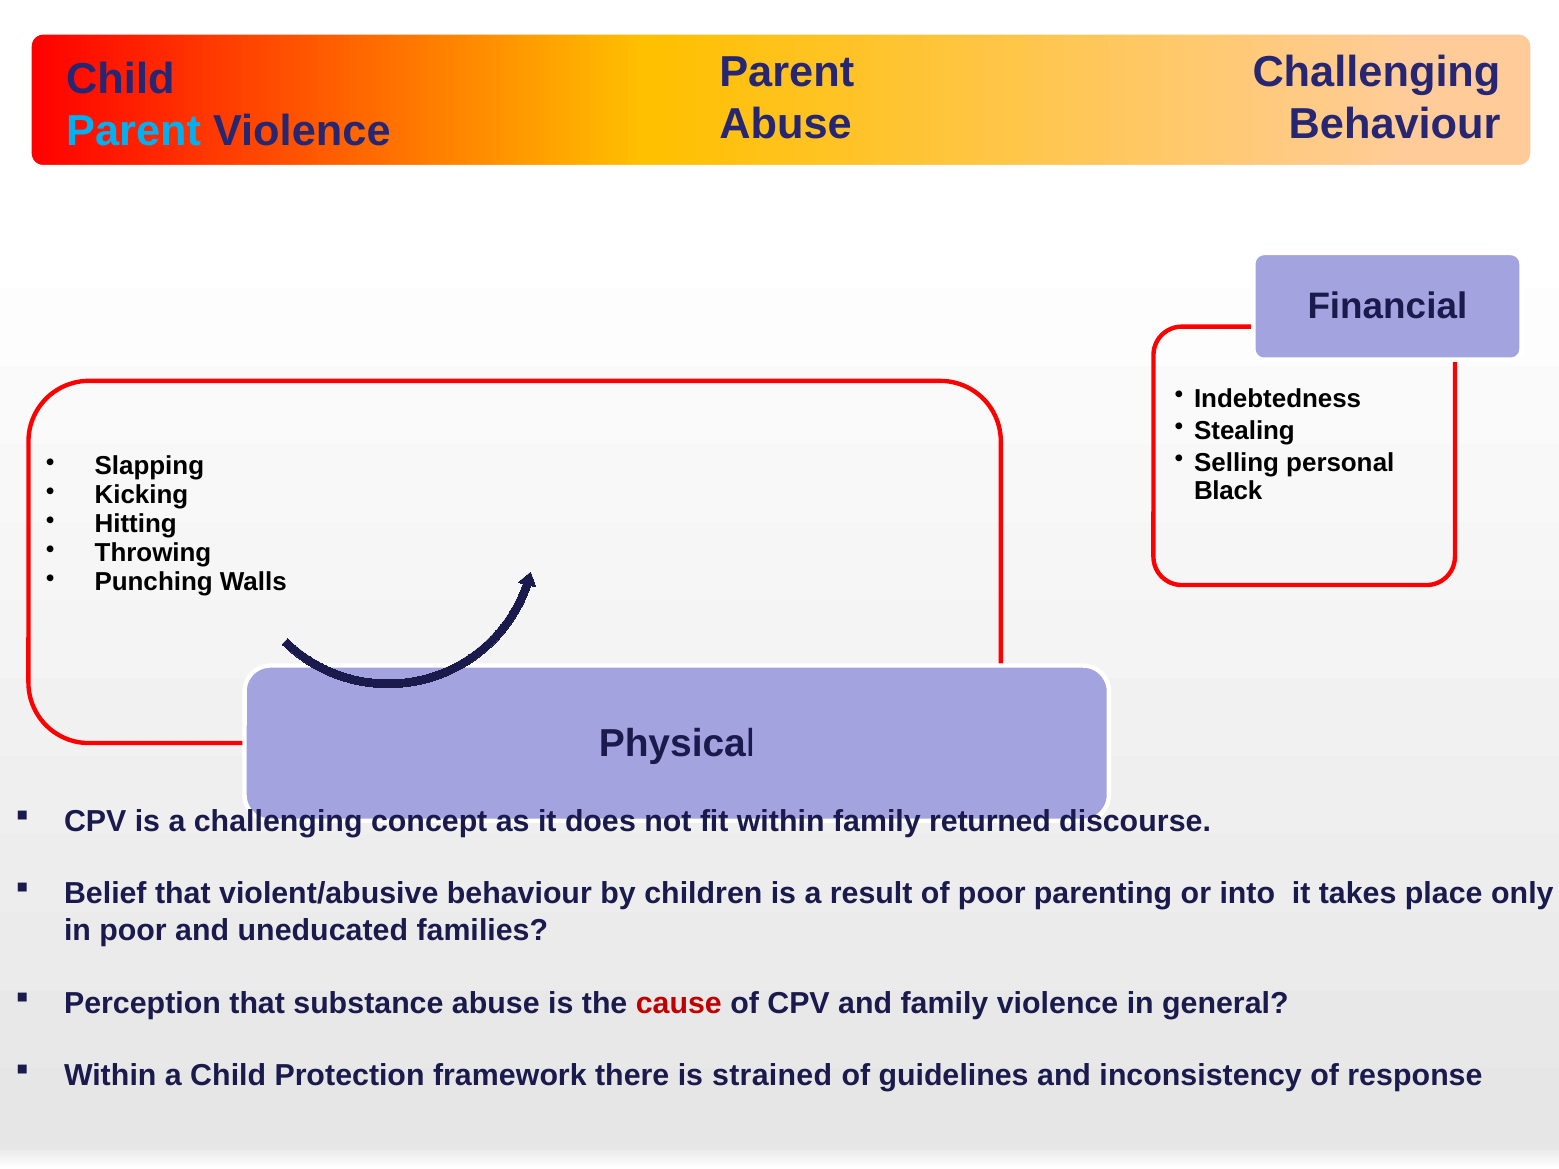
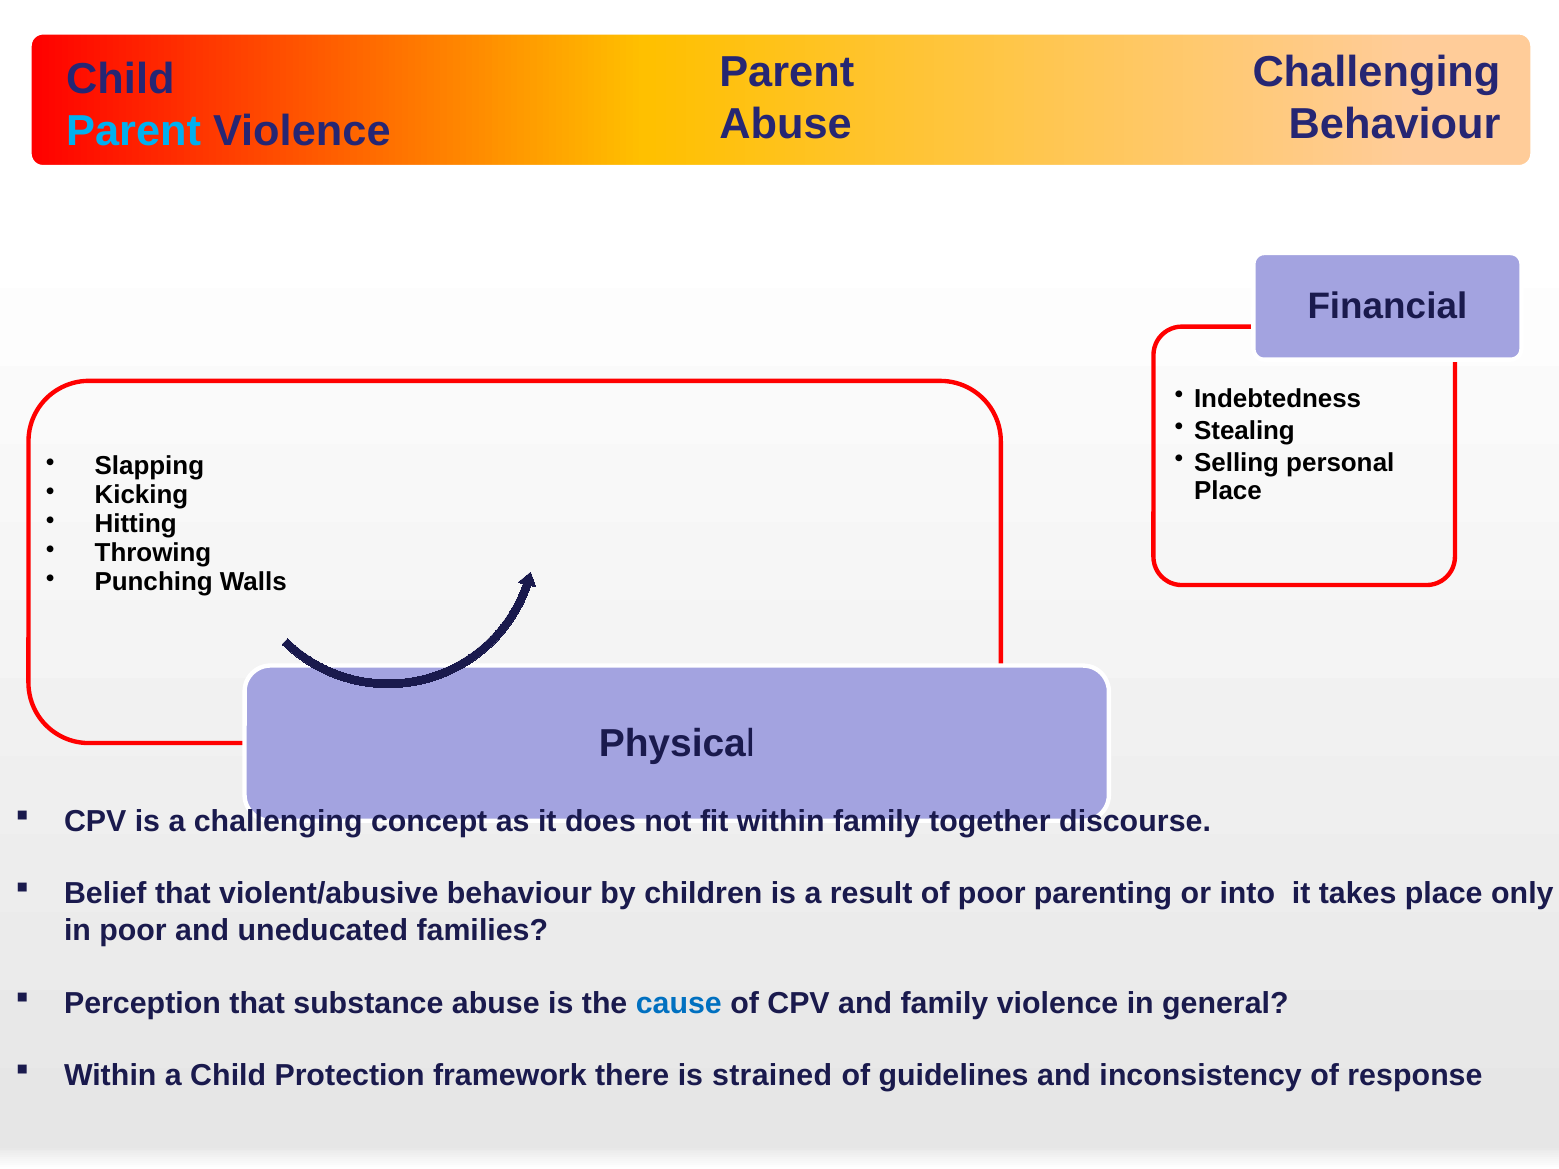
Black: Black -> Place (1228, 491)
returned: returned -> together (990, 821)
cause colour: red -> blue (679, 1003)
